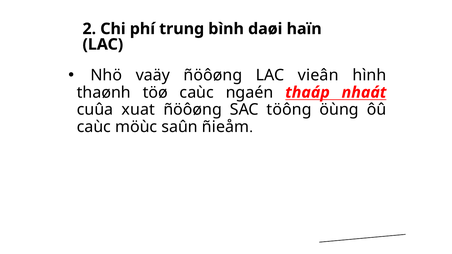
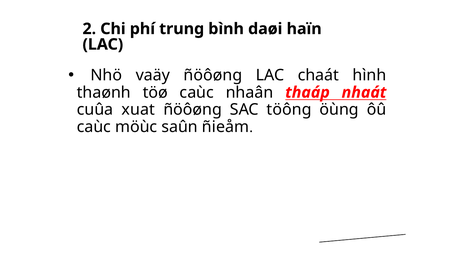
vieân: vieân -> chaát (318, 75)
ngaén: ngaén -> nhaân (249, 92)
